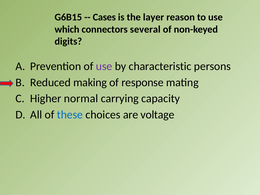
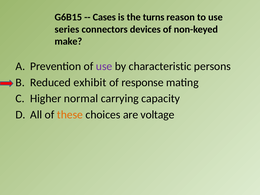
layer: layer -> turns (154, 17)
which: which -> series (67, 29)
several: several -> devices (145, 29)
digits: digits -> make (68, 41)
making: making -> exhibit (90, 82)
these colour: blue -> orange (70, 115)
